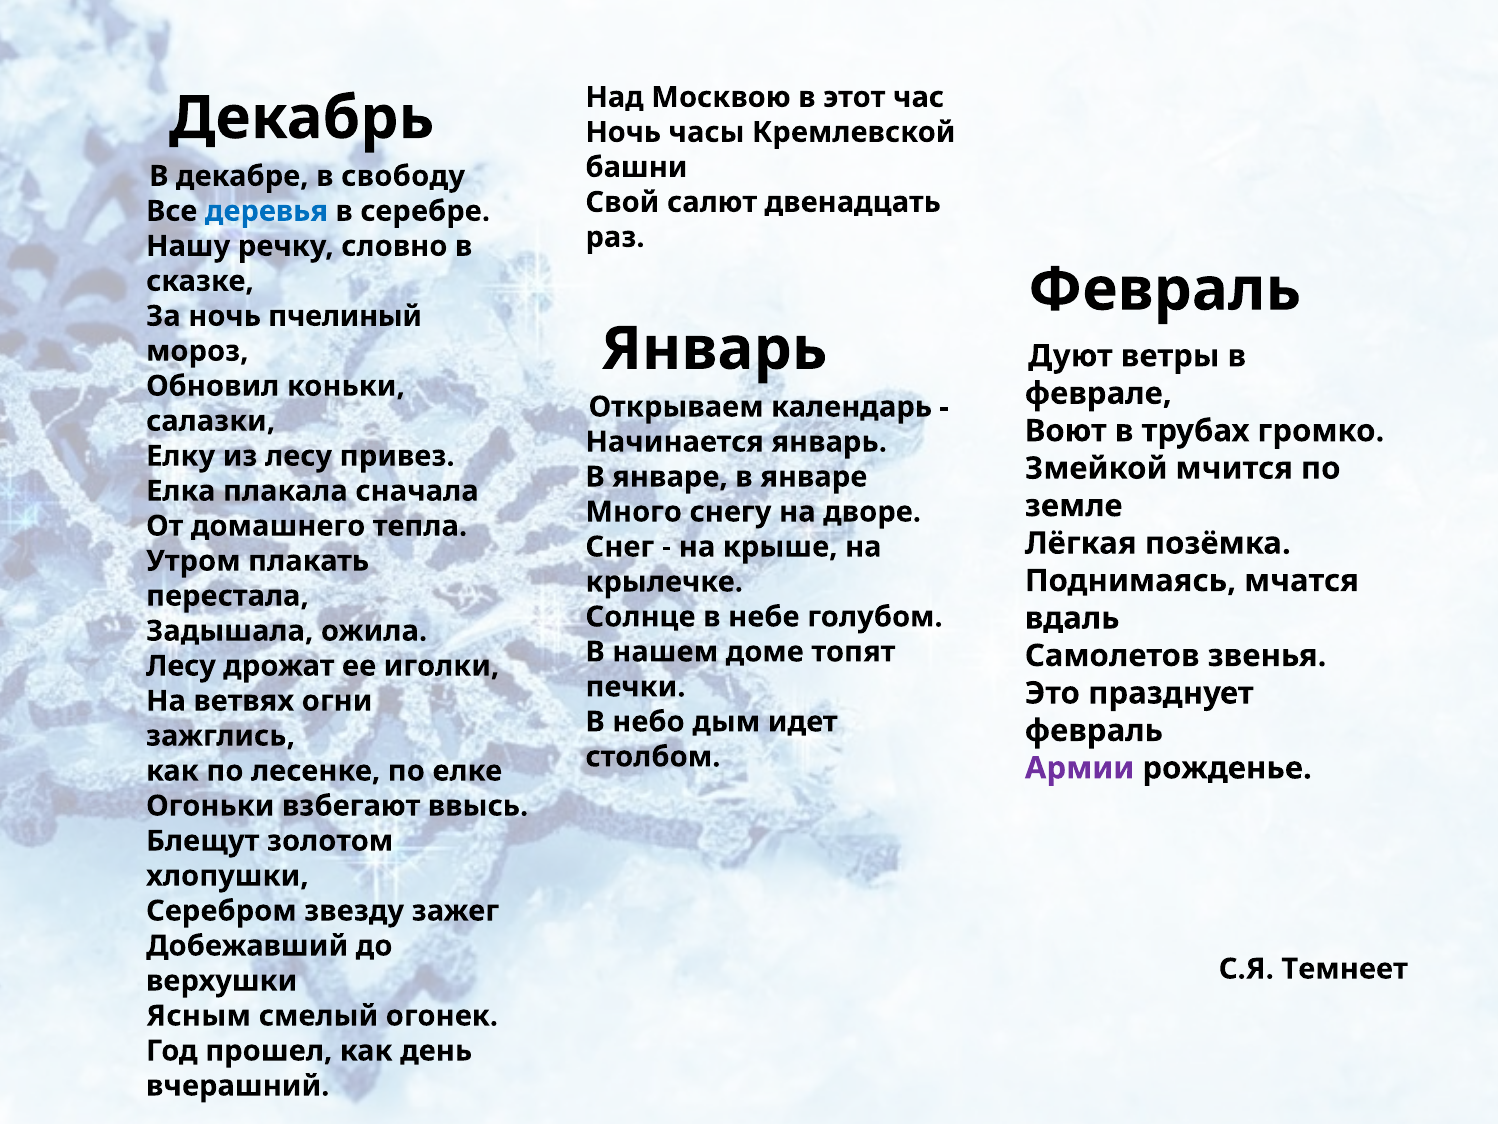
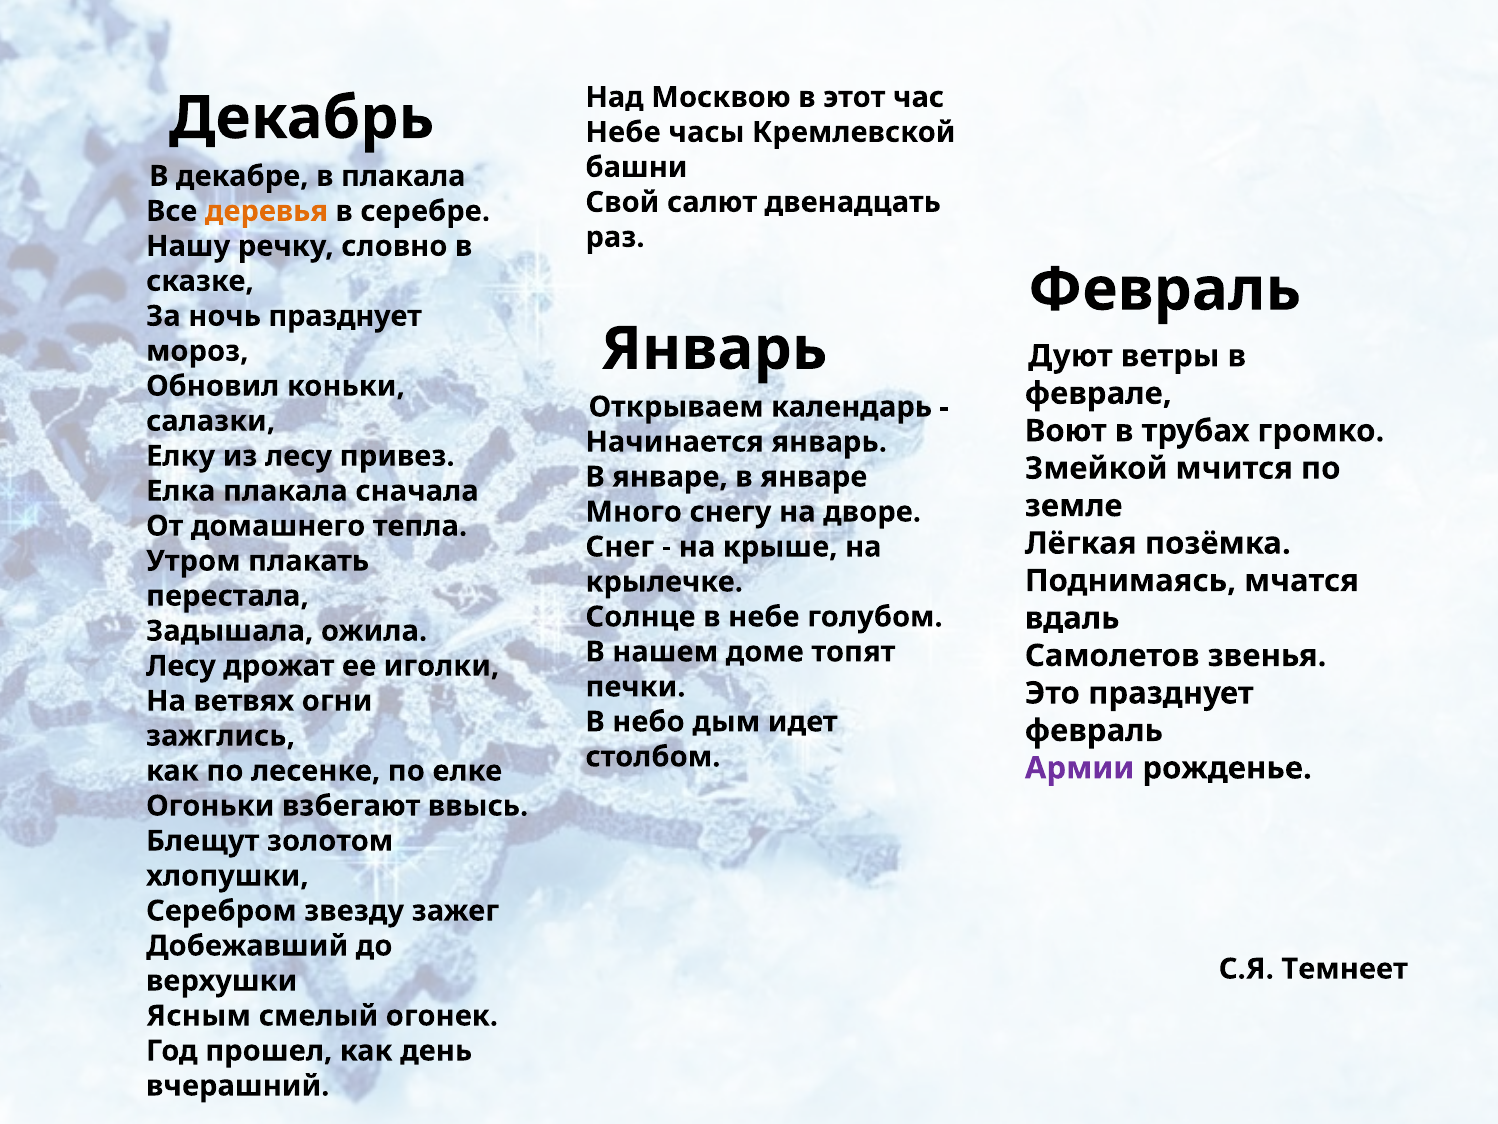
Ночь: Ночь -> Небе (623, 132)
в свободу: свободу -> плакала (403, 176)
деревья colour: blue -> orange (266, 211)
ночь пчелиный: пчелиный -> празднует (345, 316)
